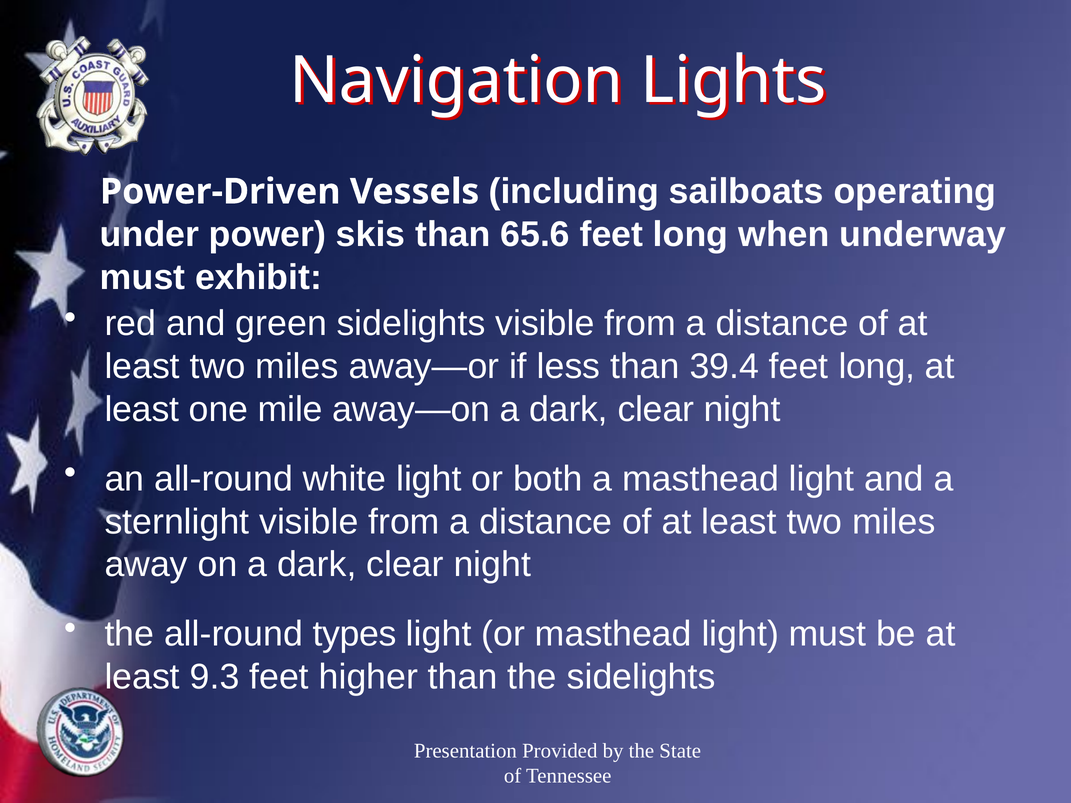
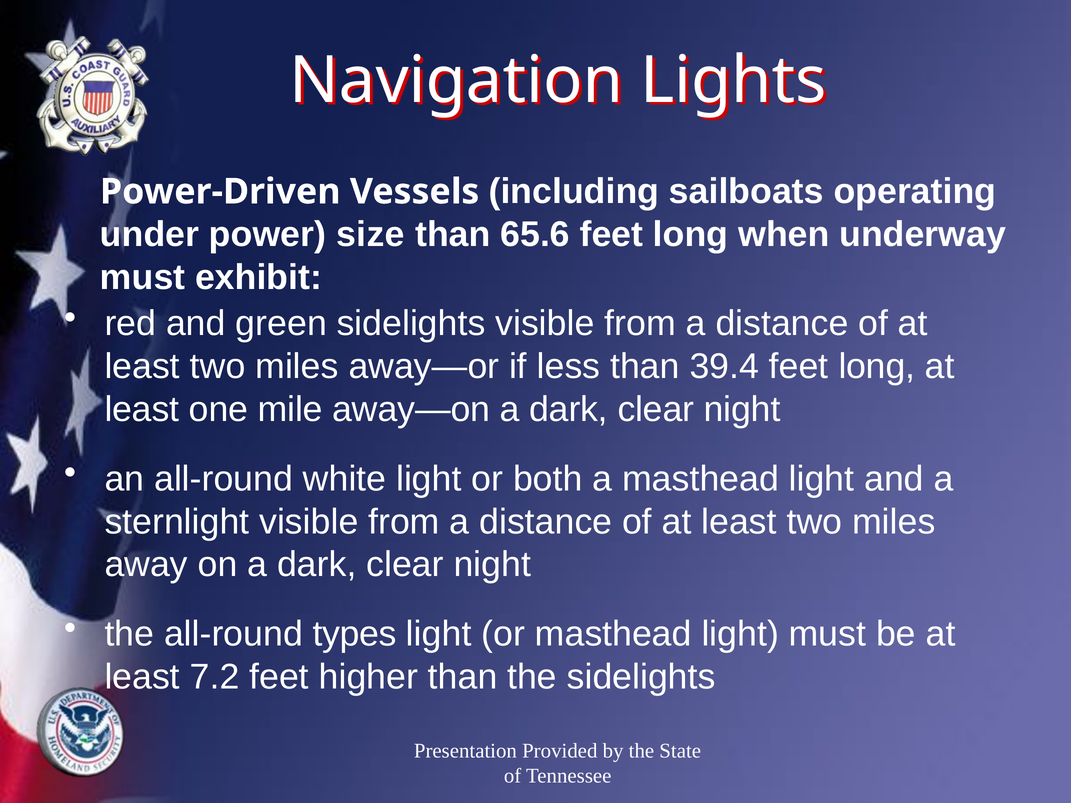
skis: skis -> size (370, 235)
9.3: 9.3 -> 7.2 (215, 677)
